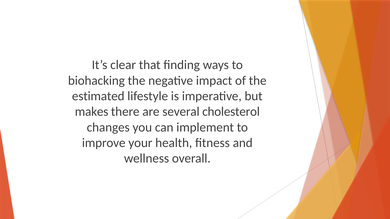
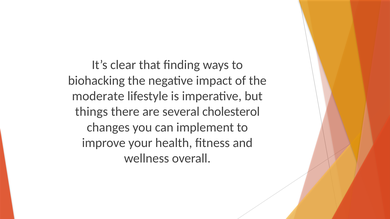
estimated: estimated -> moderate (98, 96)
makes: makes -> things (91, 112)
